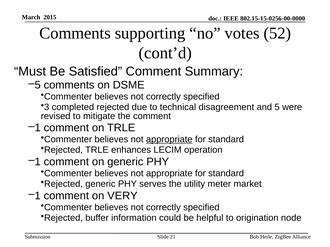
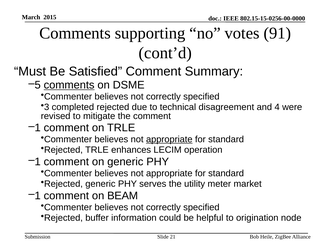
52: 52 -> 91 (277, 33)
comments underline: none -> present (69, 85)
5: 5 -> 4 (277, 107)
VERY: VERY -> BEAM (123, 196)
